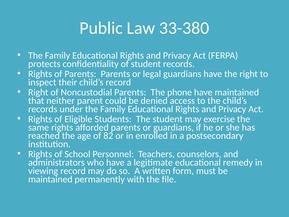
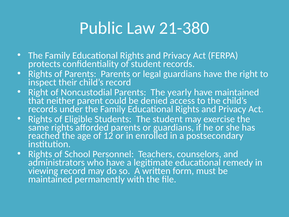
33-380: 33-380 -> 21-380 (184, 28)
phone: phone -> yearly (179, 92)
82: 82 -> 12 (108, 136)
